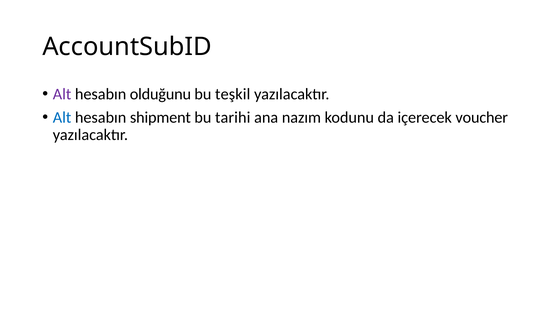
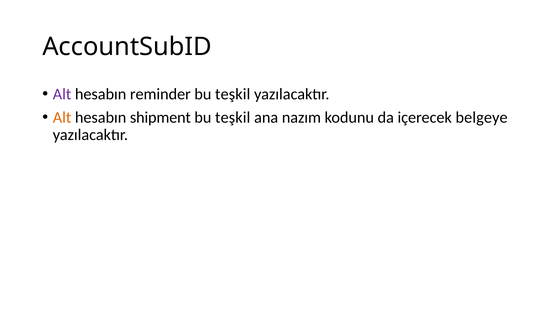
olduğunu: olduğunu -> reminder (160, 94)
Alt colour: blue -> orange (62, 117)
tarihi: tarihi -> teşkil (233, 117)
voucher: voucher -> belgeye (482, 117)
